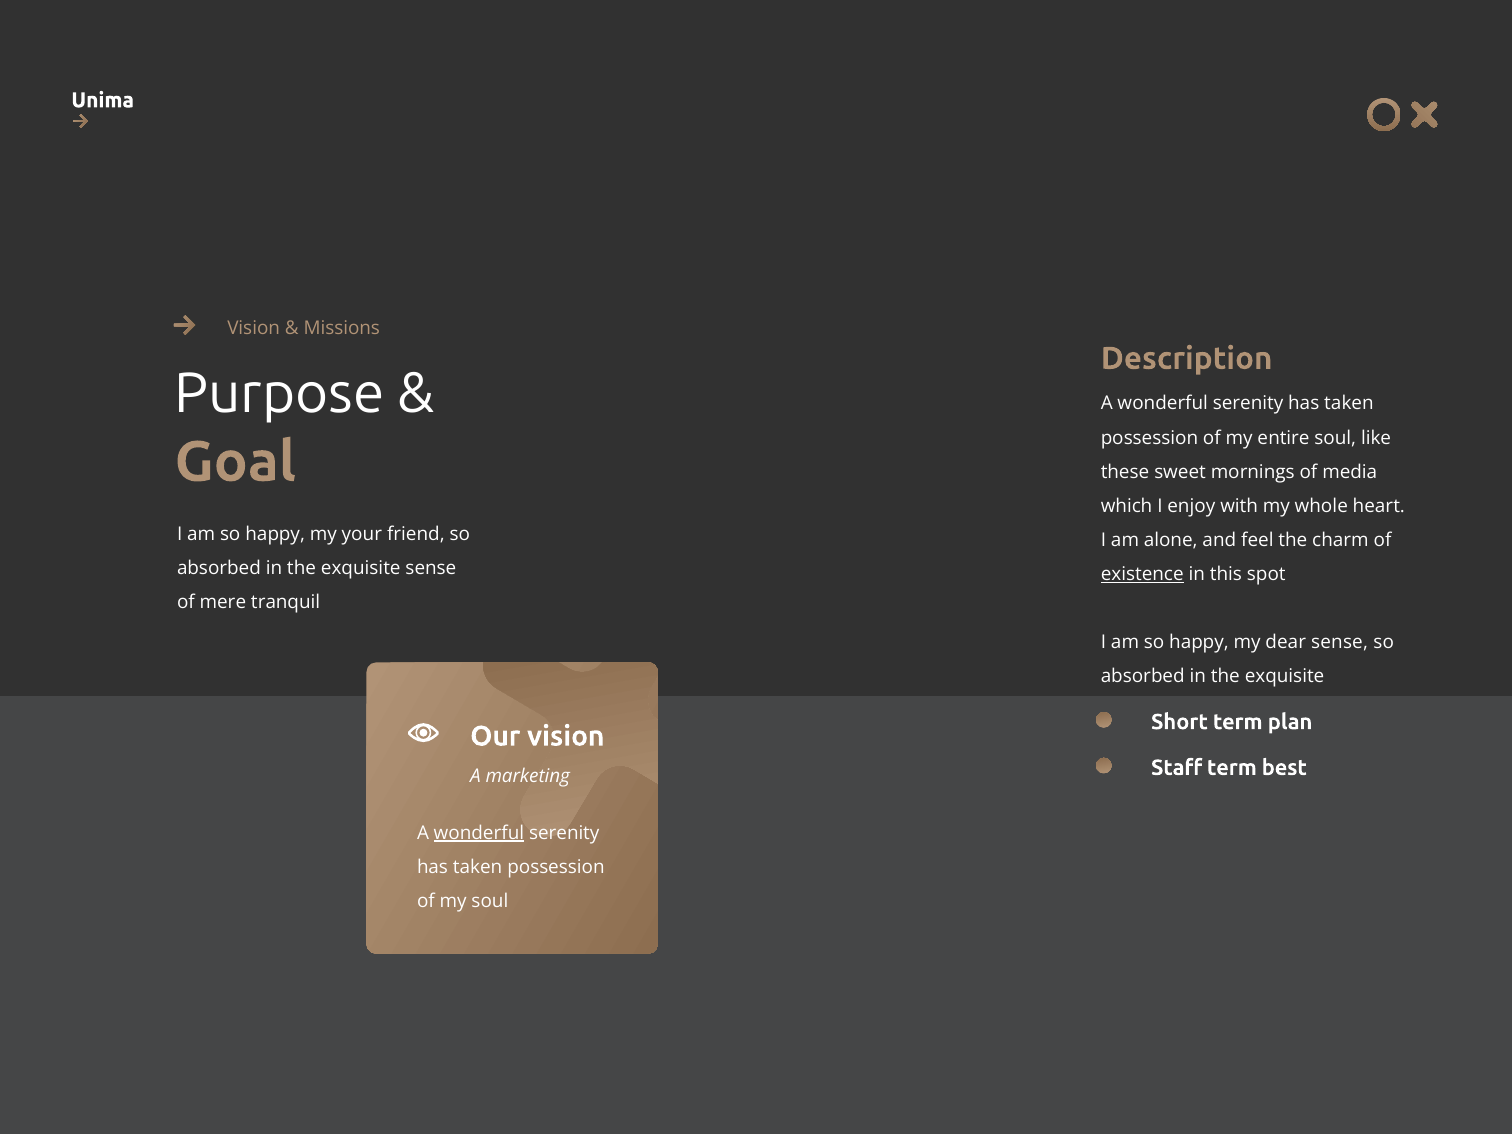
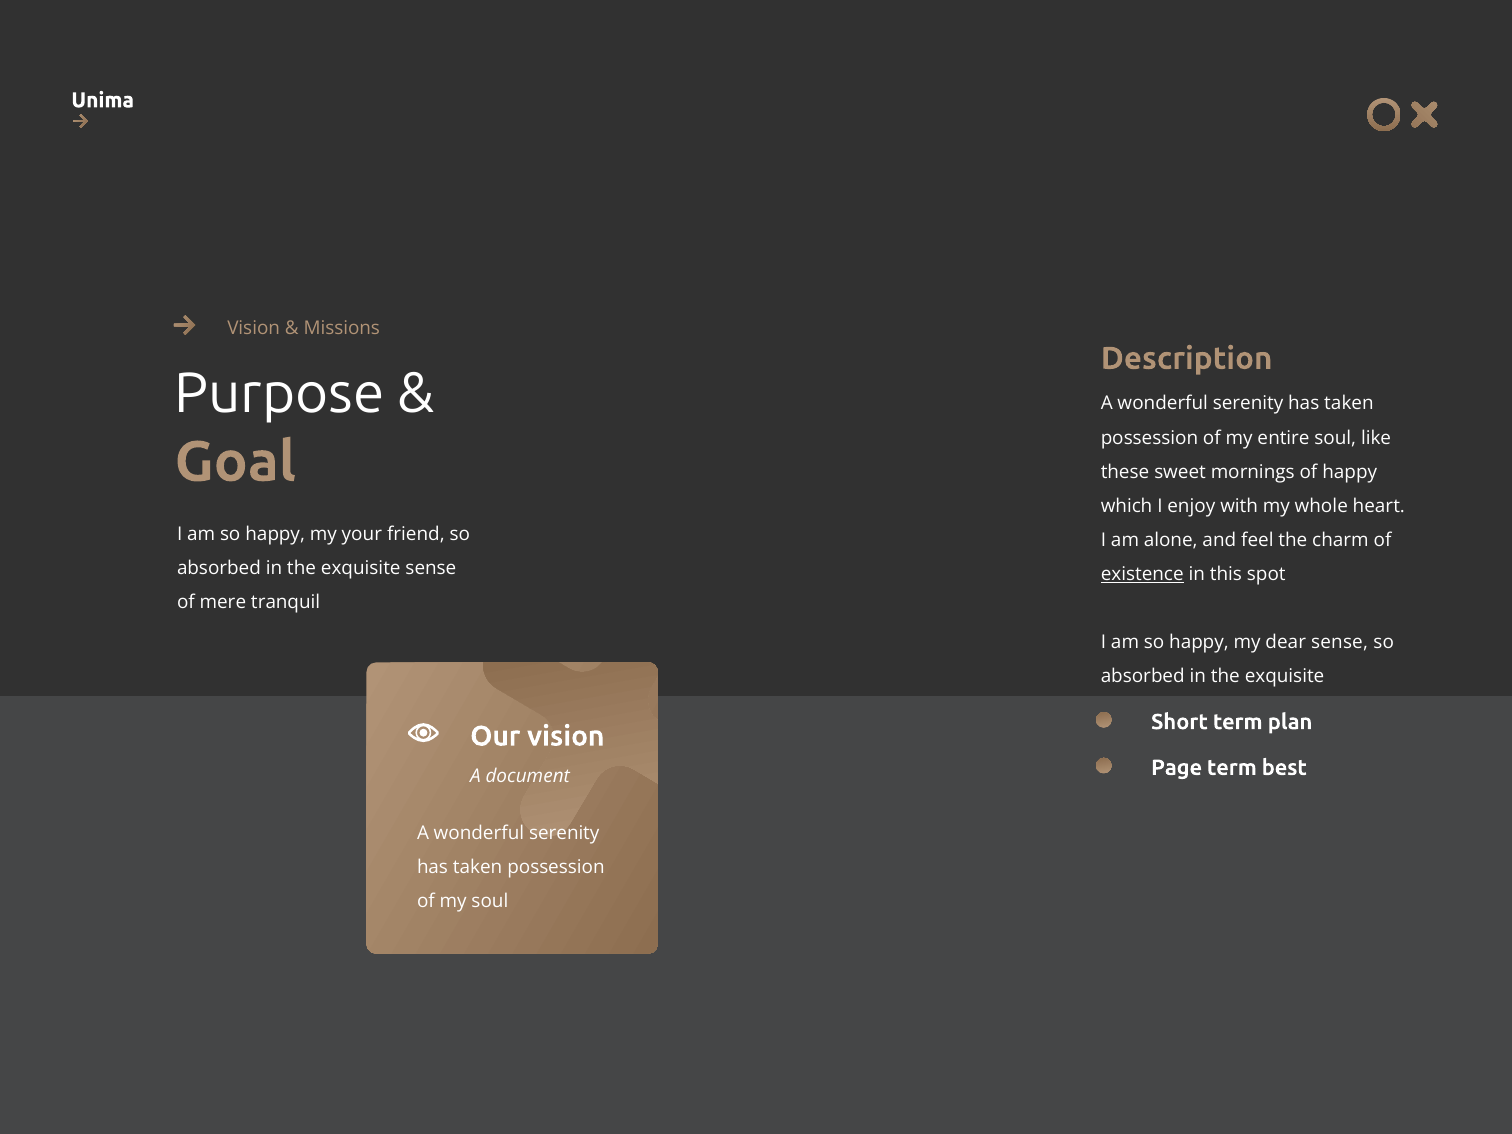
of media: media -> happy (1350, 472)
Staff: Staff -> Page (1177, 768)
marketing: marketing -> document (528, 776)
wonderful underline: present -> none (479, 833)
